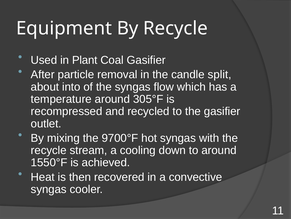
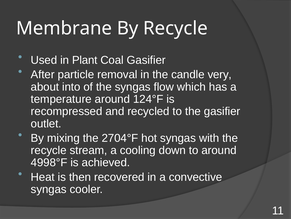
Equipment: Equipment -> Membrane (64, 28)
split: split -> very (220, 74)
305°F: 305°F -> 124°F (148, 99)
9700°F: 9700°F -> 2704°F (120, 138)
1550°F: 1550°F -> 4998°F (49, 162)
